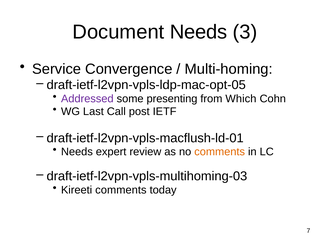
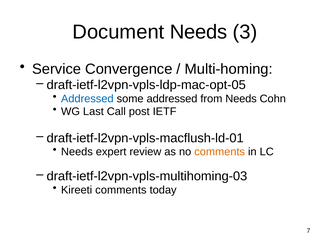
Addressed colour: purple -> blue (87, 99)
some presenting: presenting -> addressed (172, 99)
from Which: Which -> Needs (241, 99)
